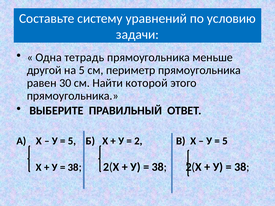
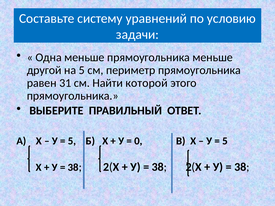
Одна тетрадь: тетрадь -> меньше (84, 57)
30: 30 -> 31 (65, 83)
2: 2 -> 0 (138, 141)
